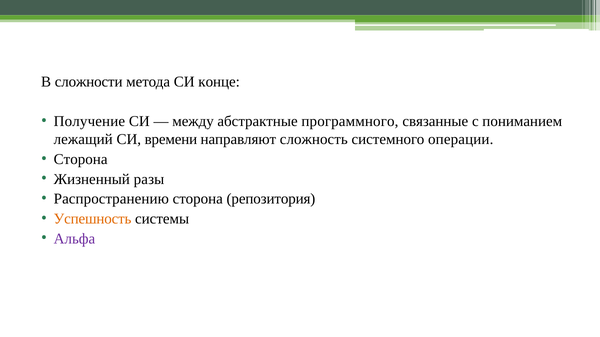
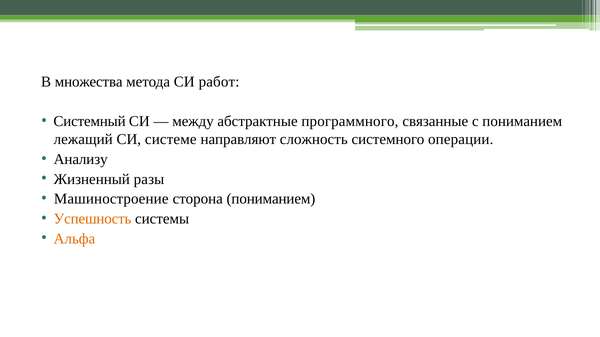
сложности: сложности -> множества (89, 82)
конце: конце -> работ (219, 82)
Получение: Получение -> Системный (90, 122)
времени: времени -> системе (171, 140)
Сторона: Сторона -> Анализу (81, 159)
Распространению: Распространению -> Машиностроение (111, 199)
сторона репозитория: репозитория -> пониманием (271, 199)
Альфа colour: purple -> orange (74, 239)
